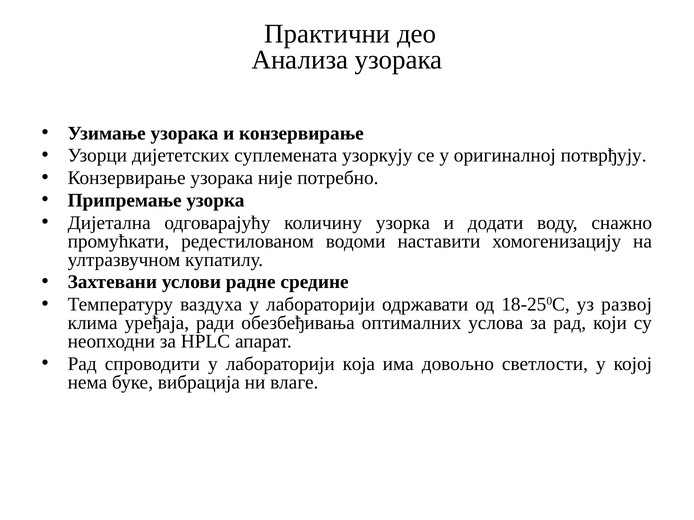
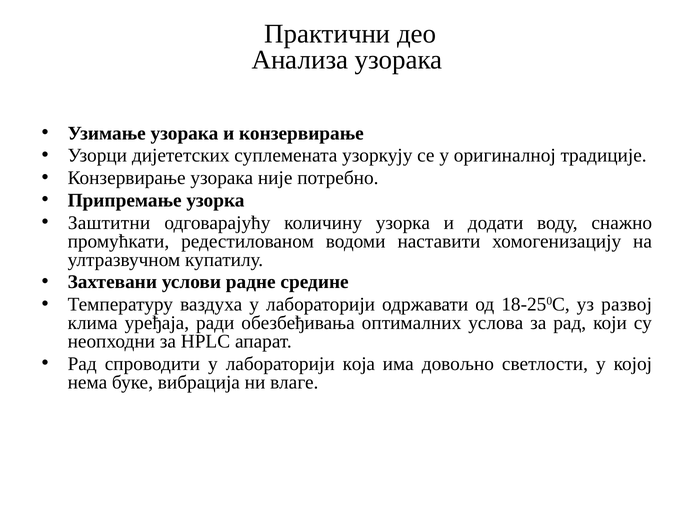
потврђују: потврђују -> традиције (604, 156)
Дијетална: Дијетална -> Заштитни (109, 223)
